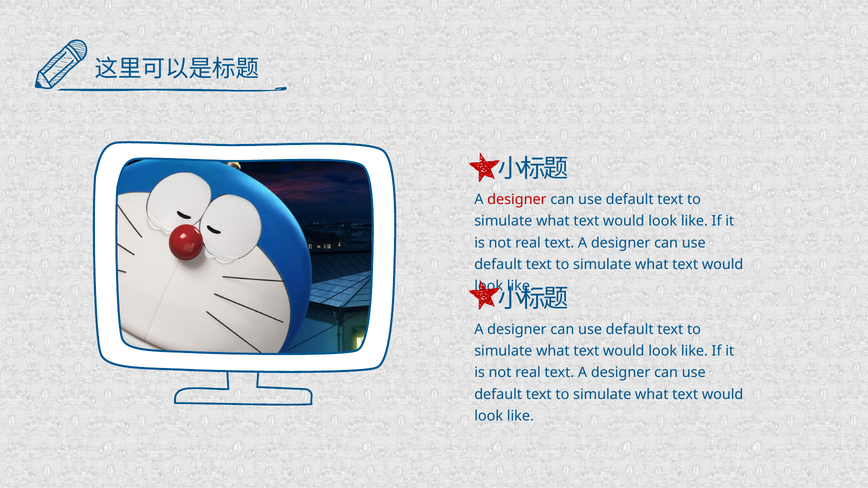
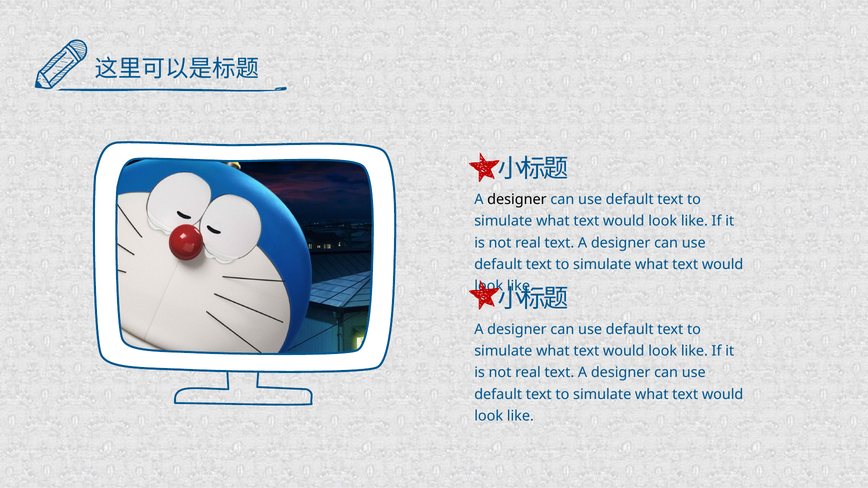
designer colour: red -> black (517, 200)
